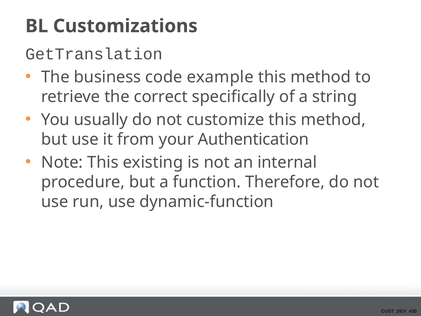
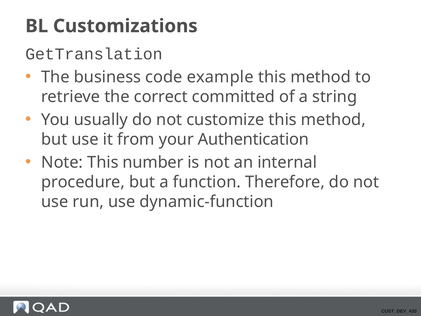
specifically: specifically -> committed (233, 97)
existing: existing -> number (153, 162)
